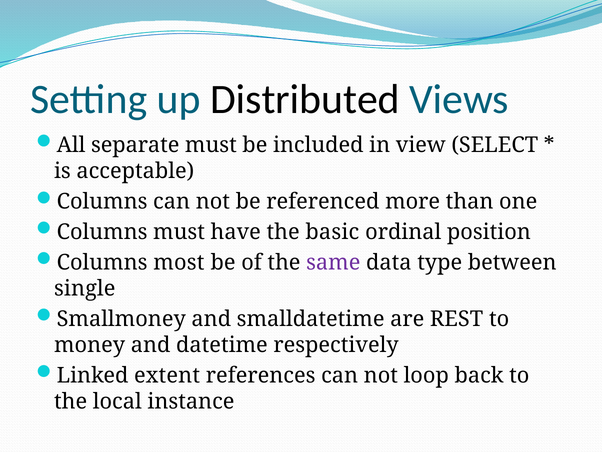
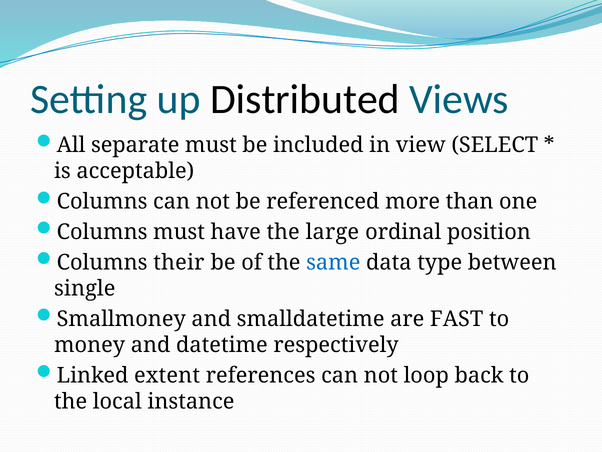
basic: basic -> large (332, 232)
most: most -> their (179, 262)
same colour: purple -> blue (333, 262)
REST: REST -> FAST (457, 319)
